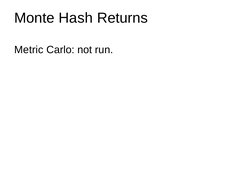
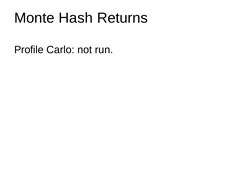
Metric: Metric -> Profile (29, 50)
